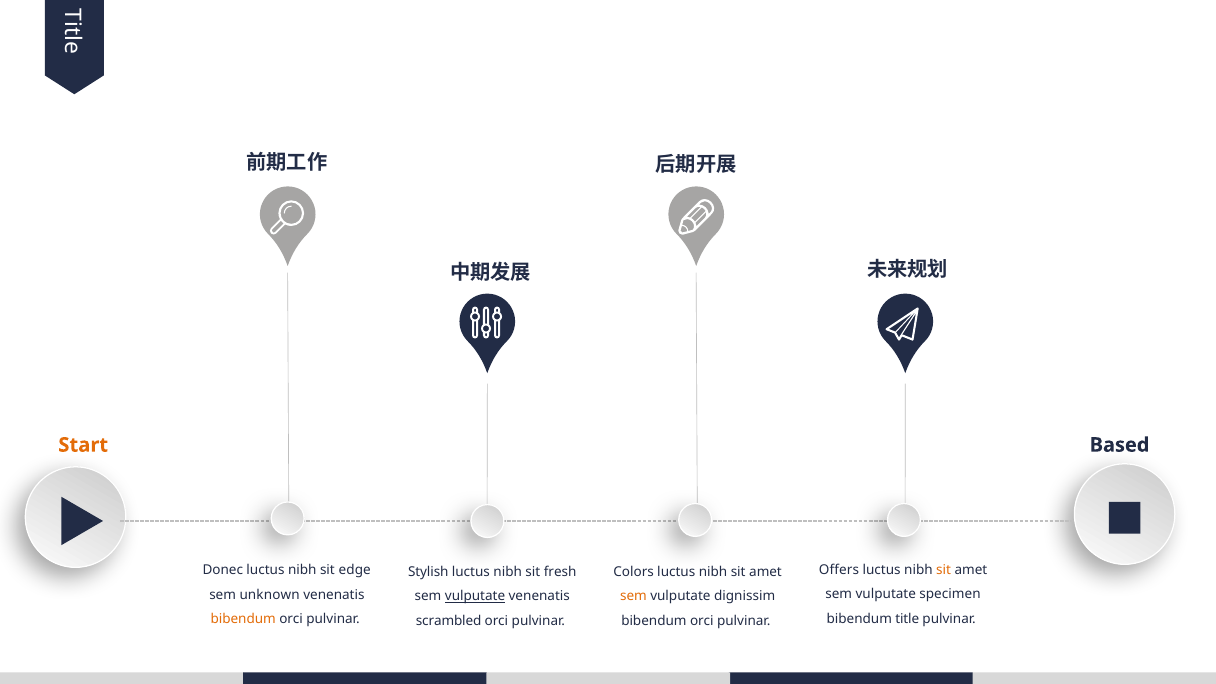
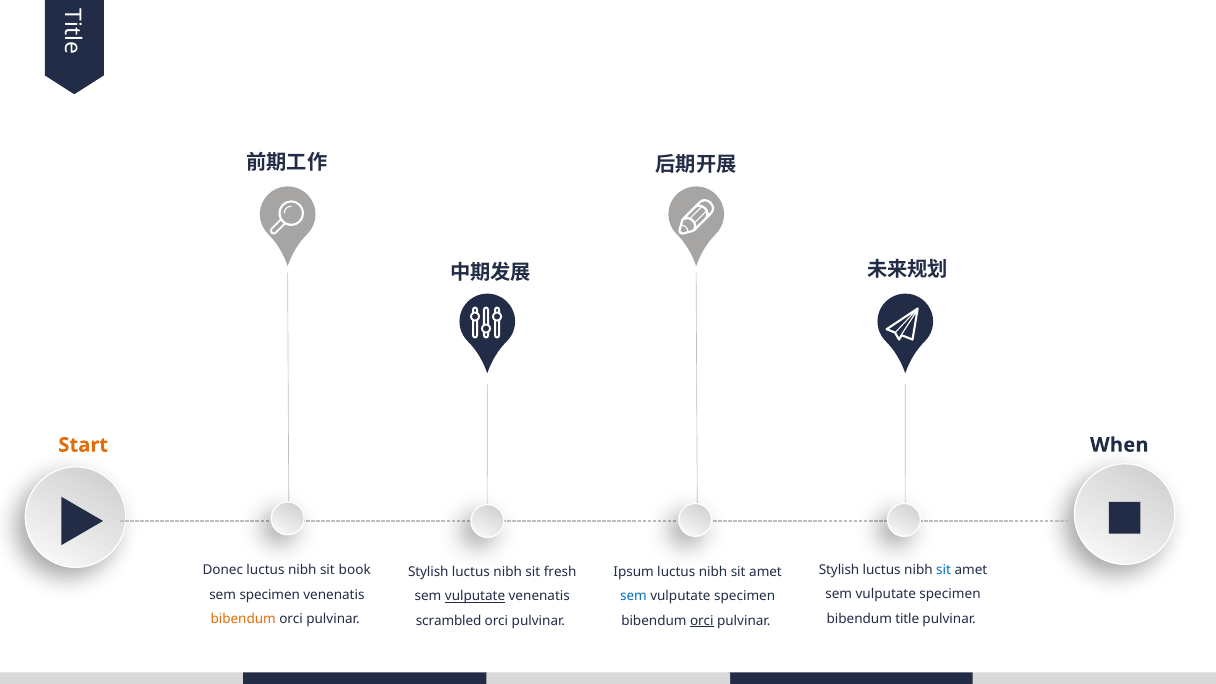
Based: Based -> When (1119, 445)
Offers: Offers -> Stylish (839, 570)
sit colour: orange -> blue (944, 570)
edge: edge -> book (355, 571)
Colors: Colors -> Ipsum (634, 572)
sem unknown: unknown -> specimen (270, 595)
sem colour: orange -> blue (633, 596)
dignissim: dignissim -> specimen (745, 596)
orci underline: none -> present (702, 621)
